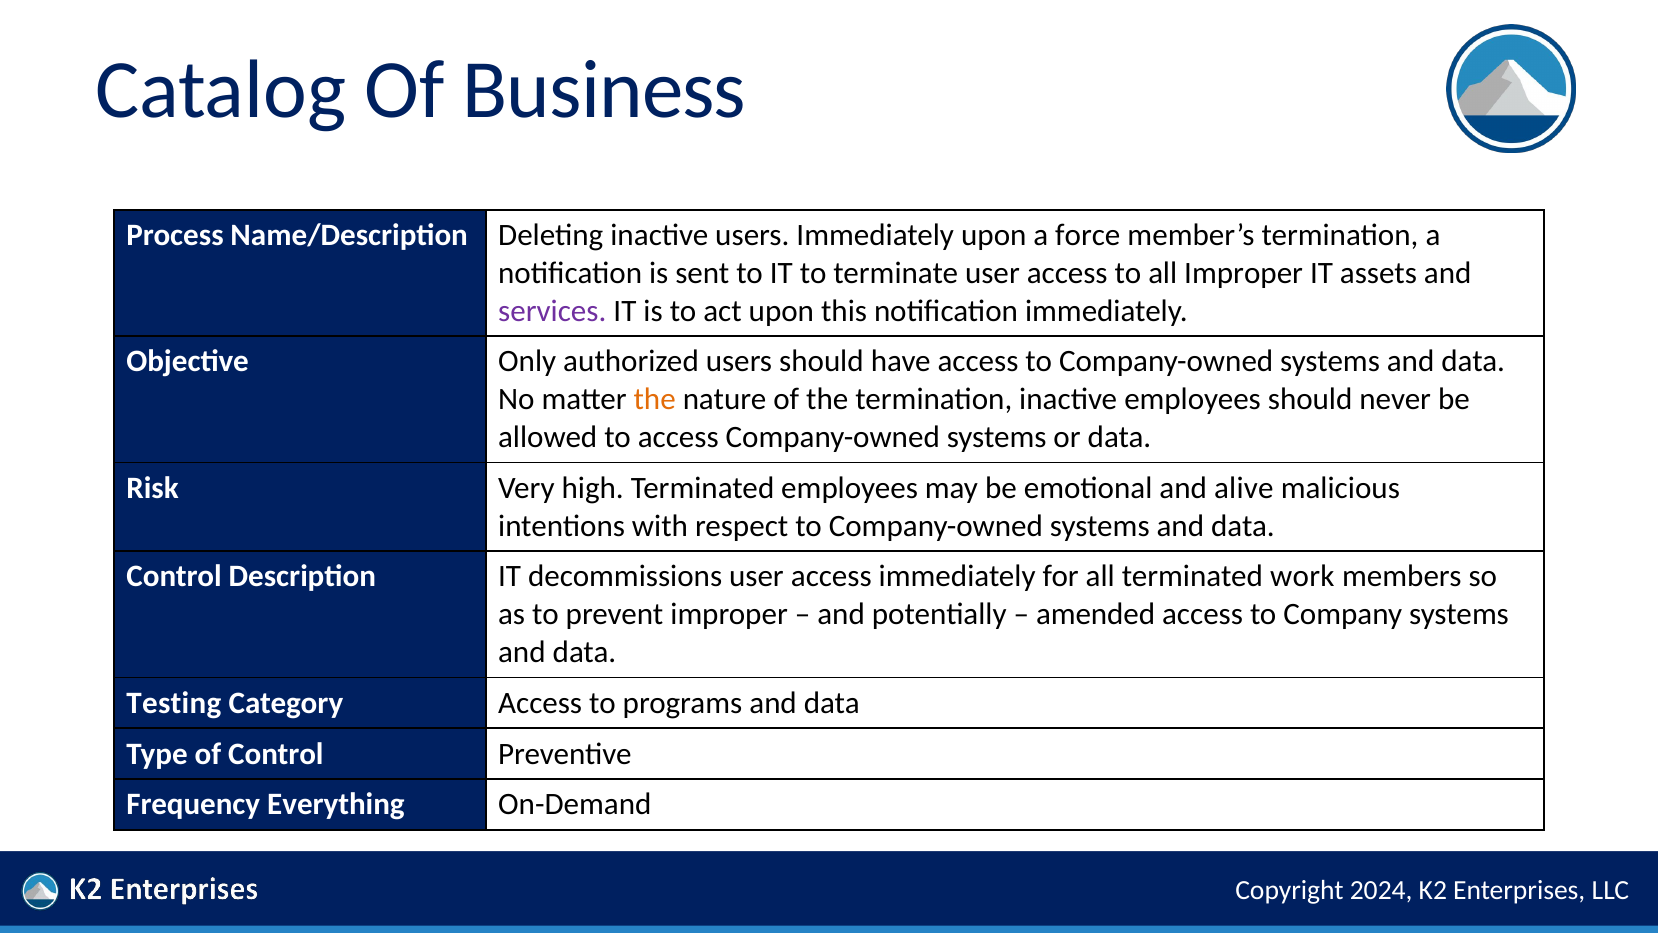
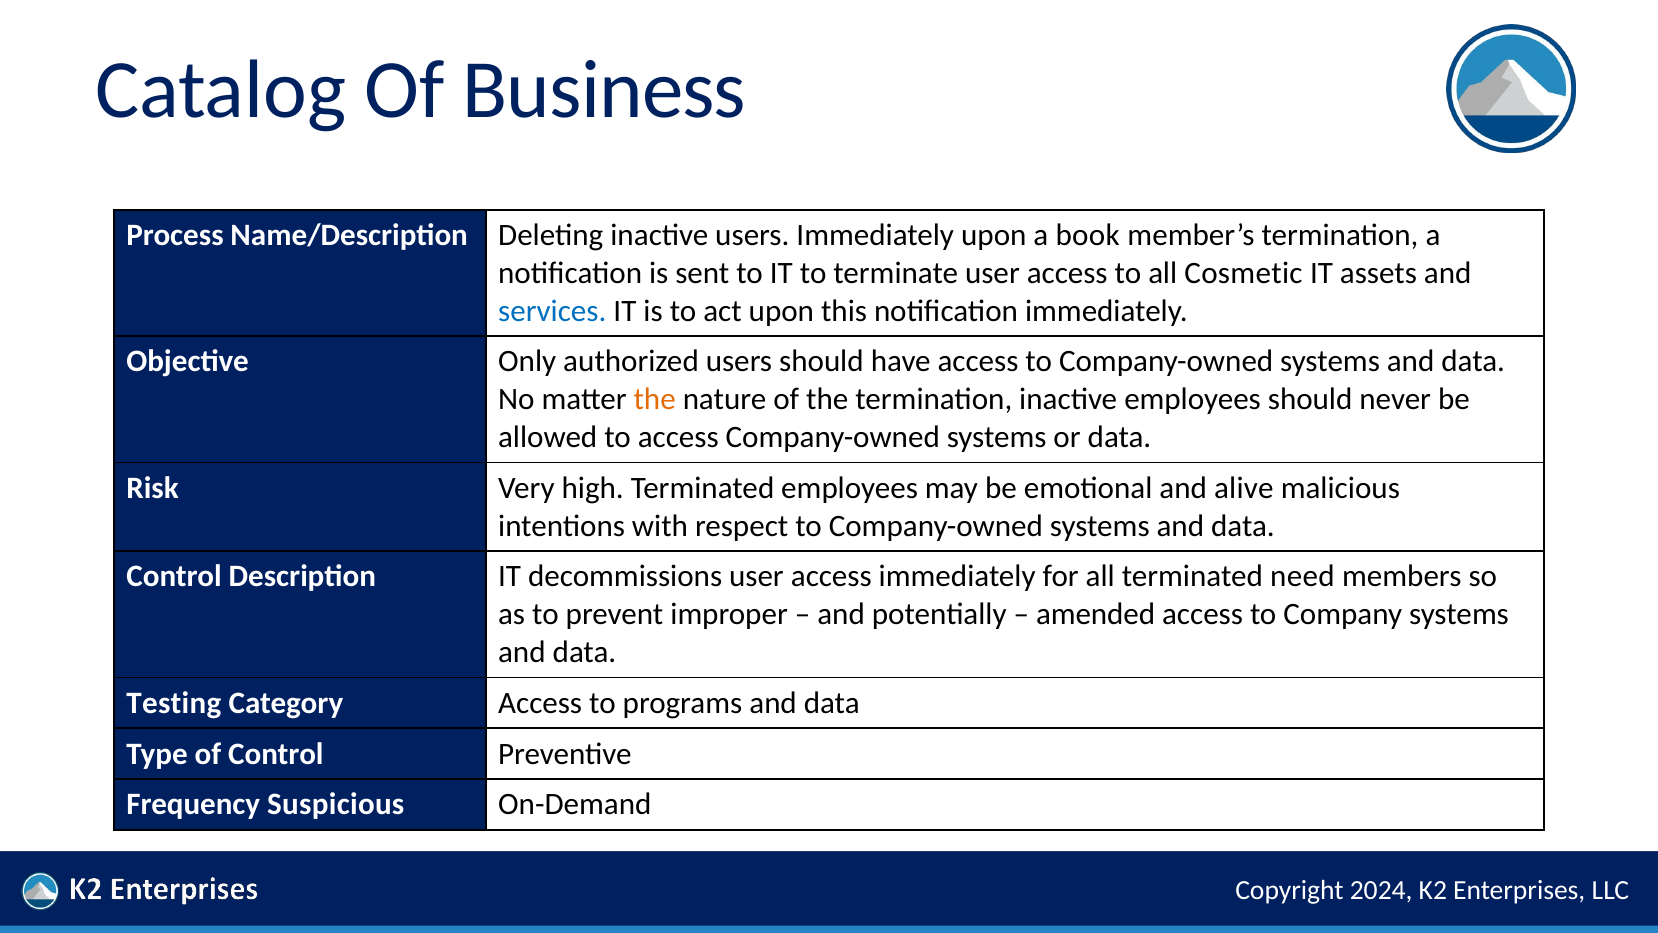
force: force -> book (1088, 235)
all Improper: Improper -> Cosmetic (1243, 273)
services colour: purple -> blue (552, 311)
work: work -> need (1302, 576)
Everything: Everything -> Suspicious (336, 804)
